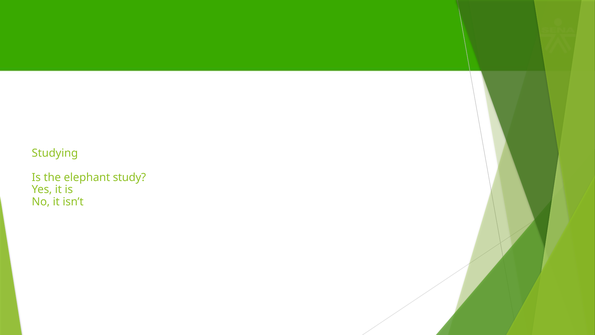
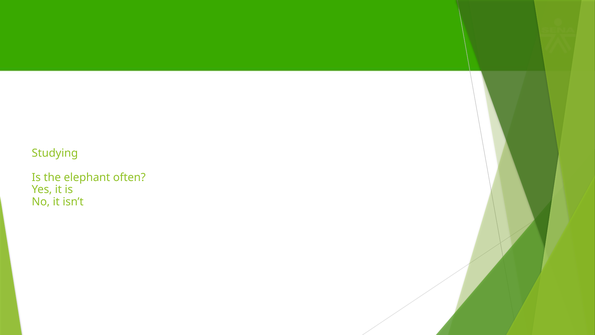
study: study -> often (129, 177)
